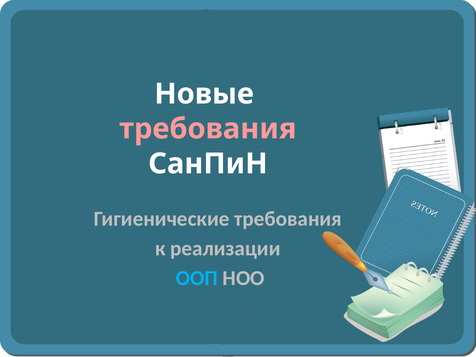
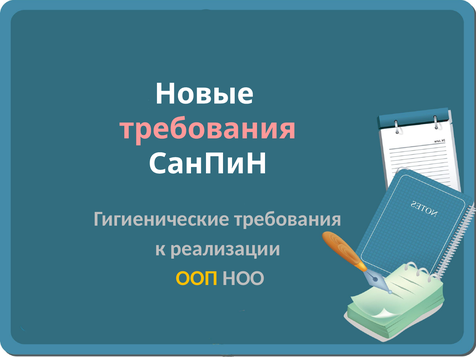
ООП colour: light blue -> yellow (197, 278)
